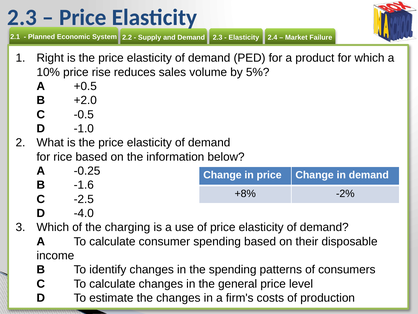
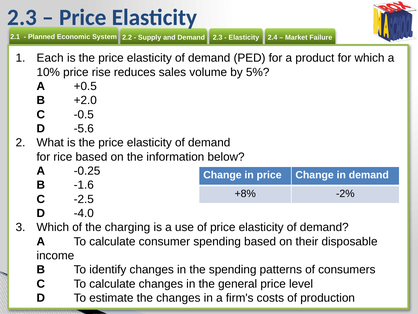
Right: Right -> Each (50, 58)
-1.0: -1.0 -> -5.6 (84, 128)
